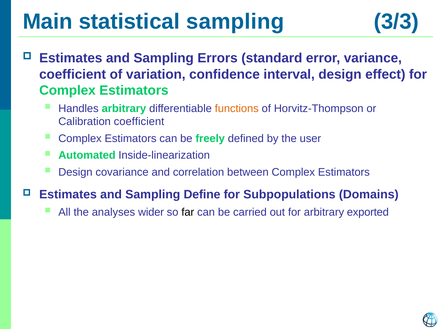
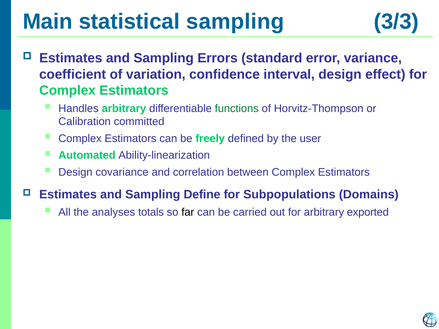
functions colour: orange -> green (237, 109)
Calibration coefficient: coefficient -> committed (139, 122)
Inside‑linearization: Inside‑linearization -> Ability‑linearization (164, 155)
wider: wider -> totals (151, 212)
